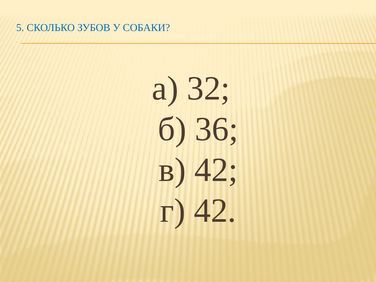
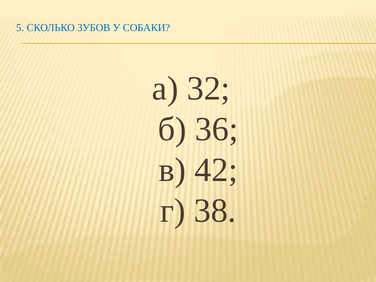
г 42: 42 -> 38 (215, 211)
